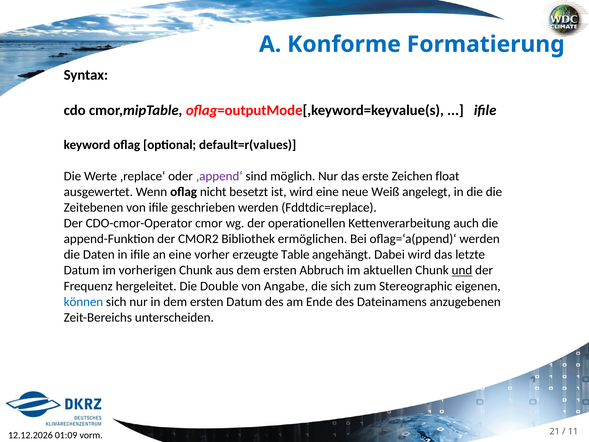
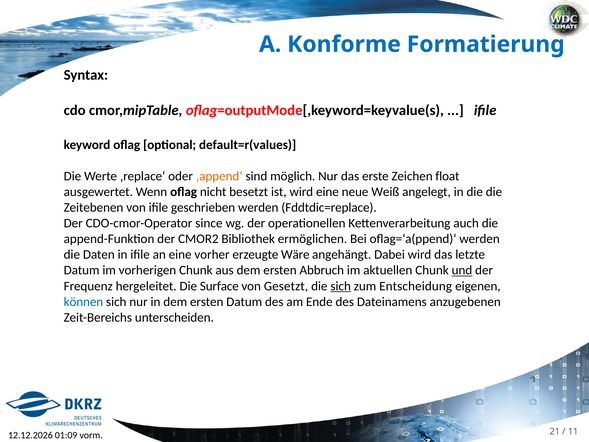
‚append‘ colour: purple -> orange (219, 176)
cmor: cmor -> since (209, 223)
Table: Table -> Wäre (295, 254)
Double: Double -> Surface (219, 286)
Angabe: Angabe -> Gesetzt (286, 286)
sich underline: none -> present (341, 286)
Stereographic: Stereographic -> Entscheidung (416, 286)
